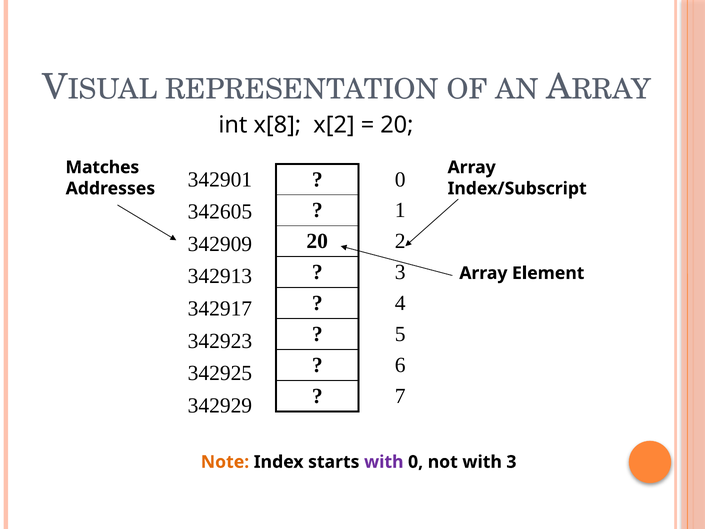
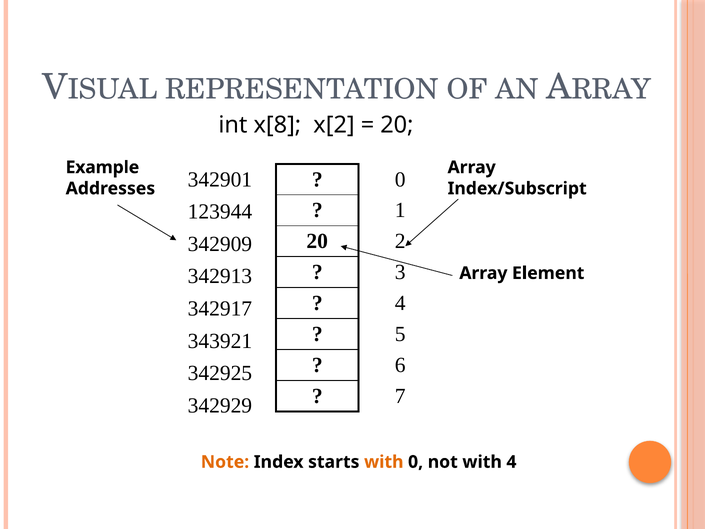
Matches: Matches -> Example (102, 167)
342605: 342605 -> 123944 (220, 212)
342923: 342923 -> 343921 (220, 341)
with colour: purple -> orange (384, 462)
with 3: 3 -> 4 (511, 462)
